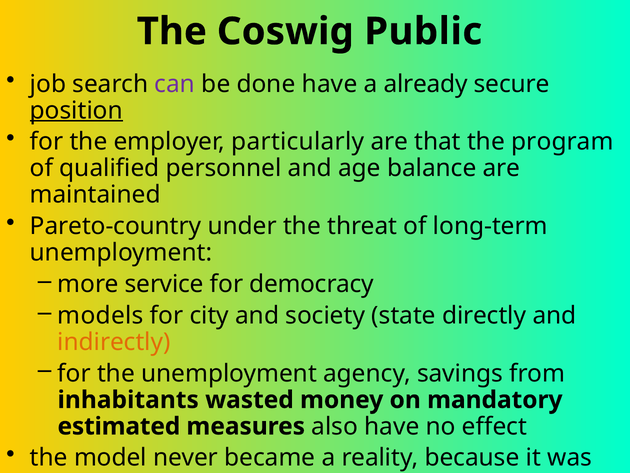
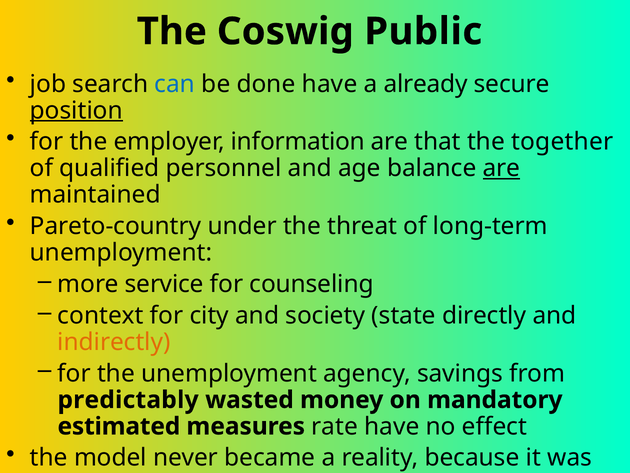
can colour: purple -> blue (175, 84)
particularly: particularly -> information (298, 142)
program: program -> together (562, 142)
are underline: none -> present (502, 168)
democracy: democracy -> counseling (312, 284)
models: models -> context (101, 315)
inhabitants: inhabitants -> predictably (128, 400)
also: also -> rate (335, 426)
